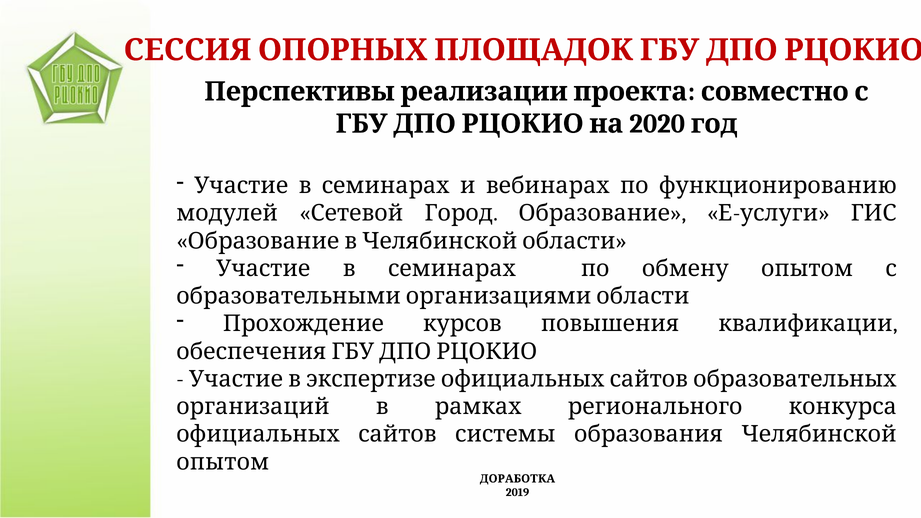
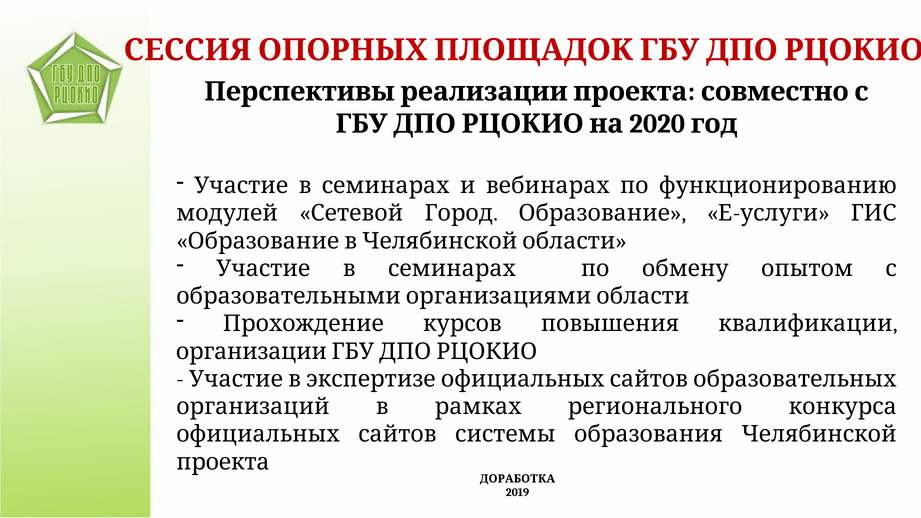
обеспечения: обеспечения -> организации (251, 352)
опытом: опытом -> проекта (223, 462)
